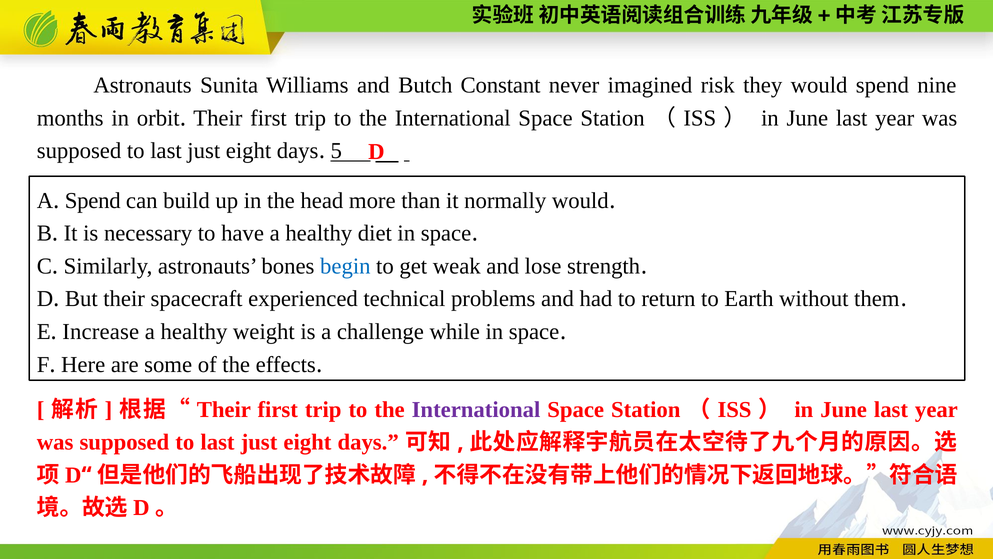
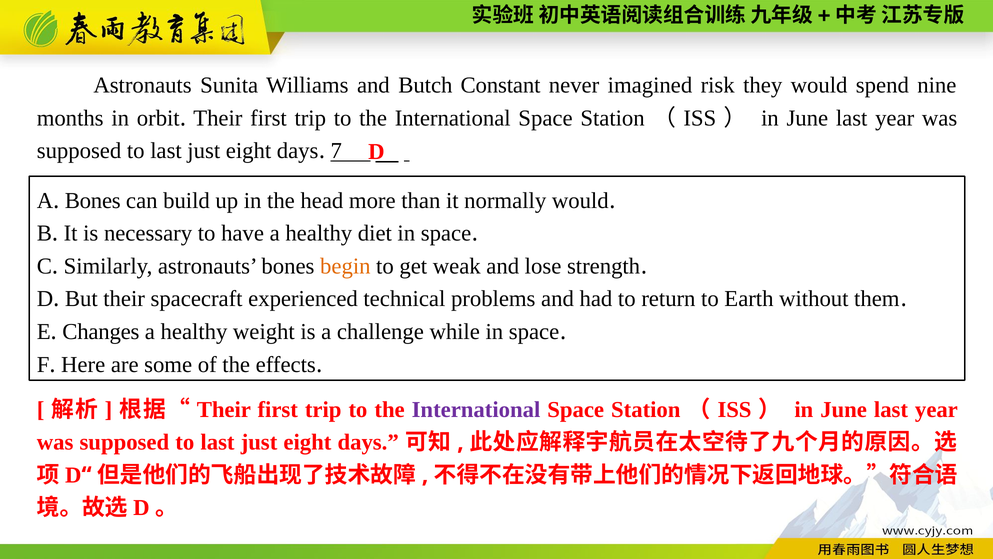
5: 5 -> 7 (336, 151)
Spend: Spend -> Bones (93, 201)
begin colour: blue -> orange (345, 266)
Increase: Increase -> Changes (101, 332)
